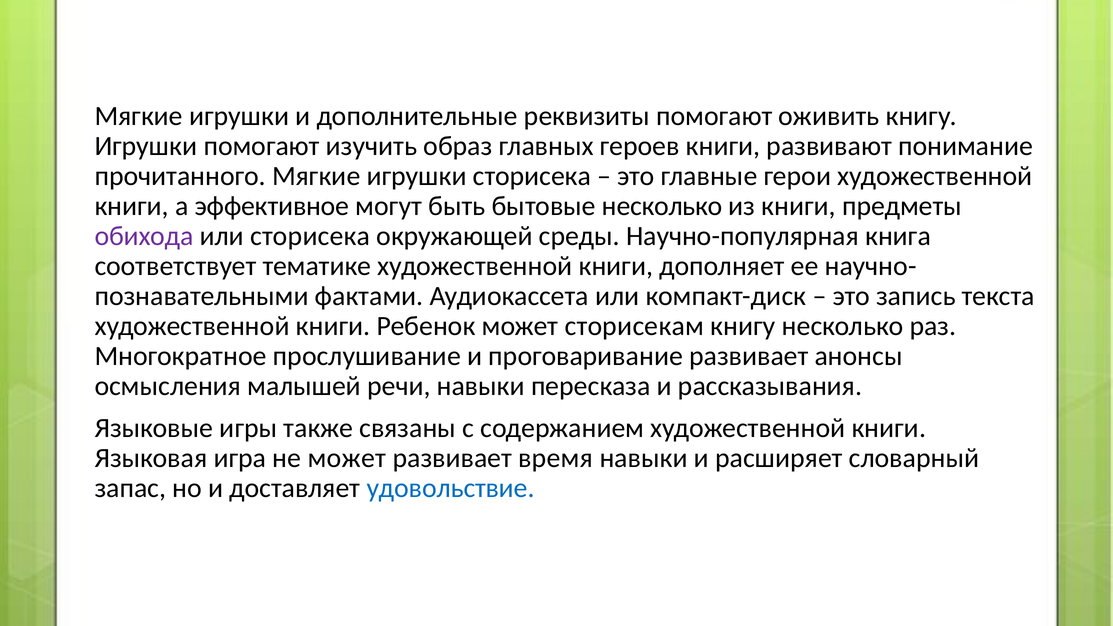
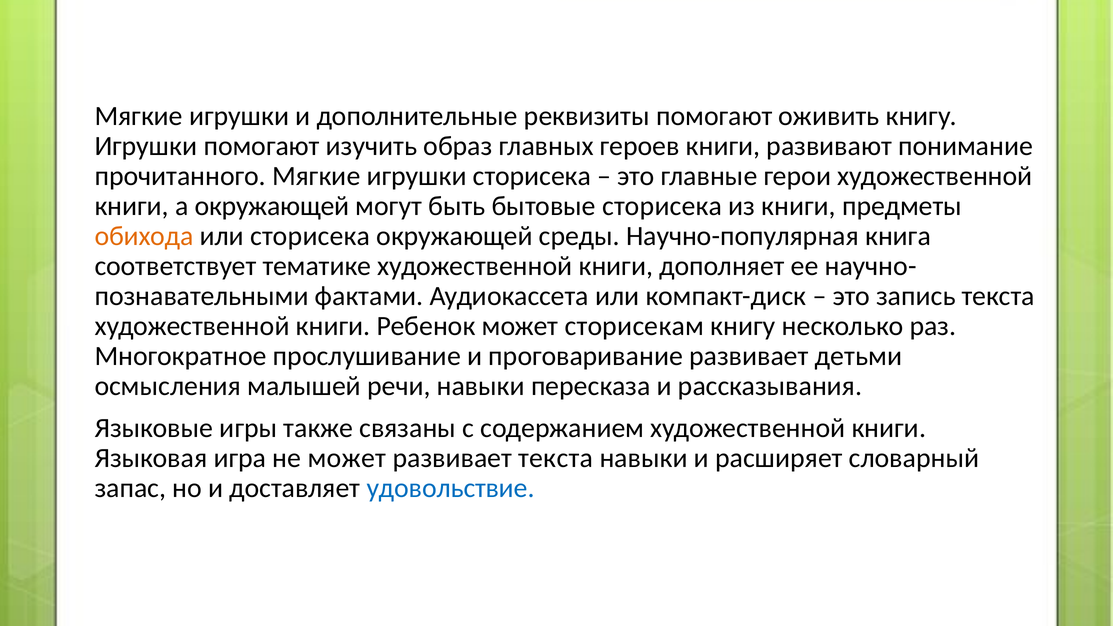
а эффективное: эффективное -> окружающей (272, 206)
бытовые несколько: несколько -> сторисека (662, 206)
обихода colour: purple -> orange (144, 236)
анонсы: анонсы -> детьми (859, 356)
развивает время: время -> текста (556, 458)
